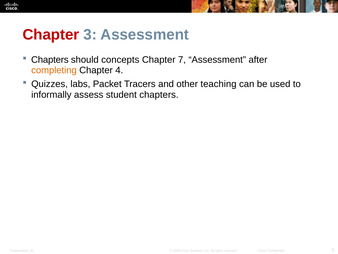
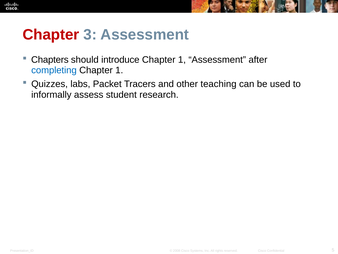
concepts: concepts -> introduce (120, 60)
7: 7 -> 1 (182, 60)
completing colour: orange -> blue (54, 70)
4: 4 -> 1 (119, 70)
student chapters: chapters -> research (159, 94)
